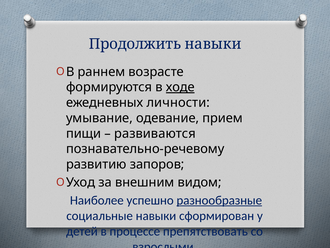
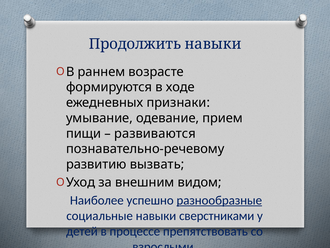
ходе underline: present -> none (180, 87)
личности: личности -> признаки (178, 102)
запоров: запоров -> вызвать (157, 164)
сформирован: сформирован -> сверстниками (217, 215)
